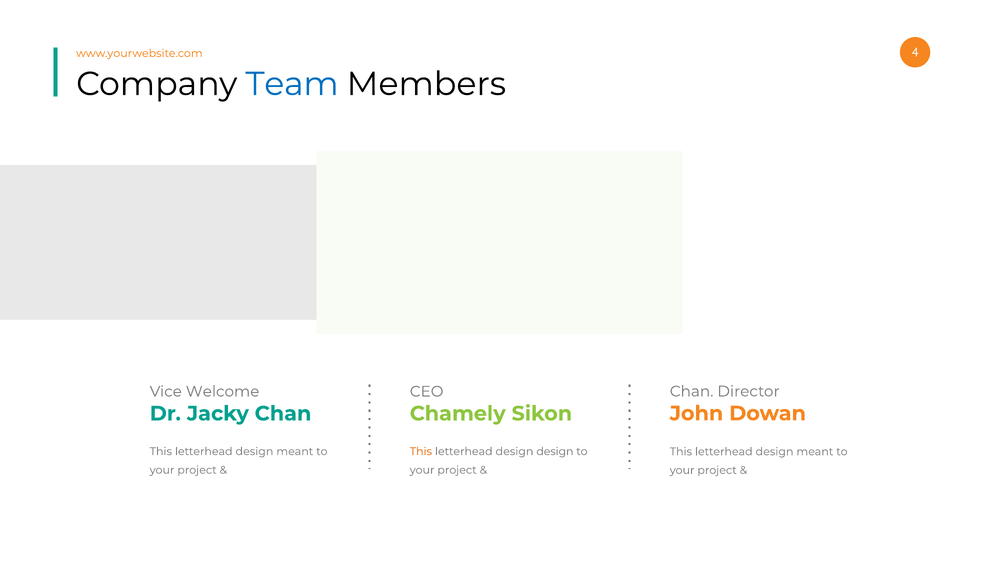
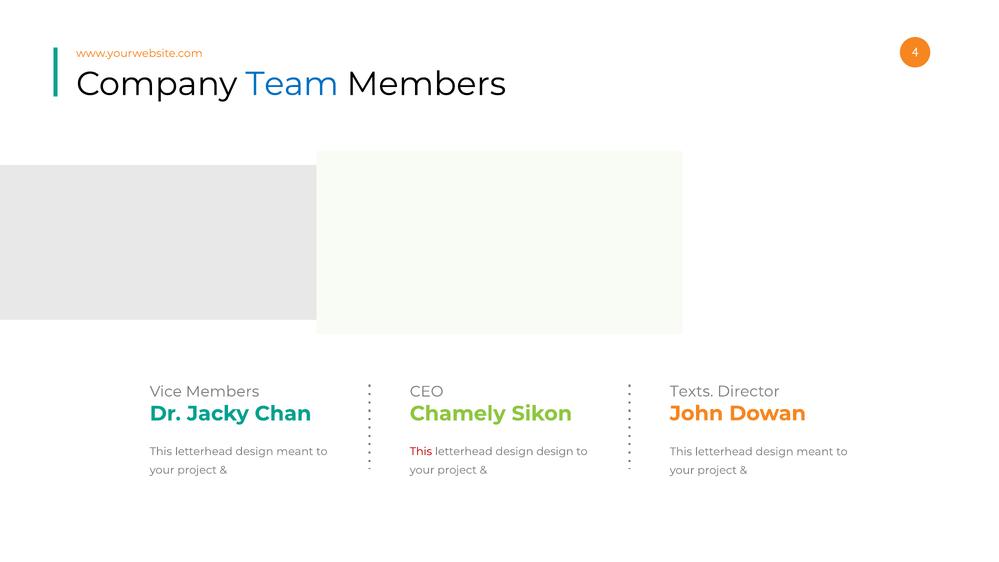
Chan: Chan -> Texts (692, 391)
Vice Welcome: Welcome -> Members (223, 391)
This colour: orange -> red (421, 451)
